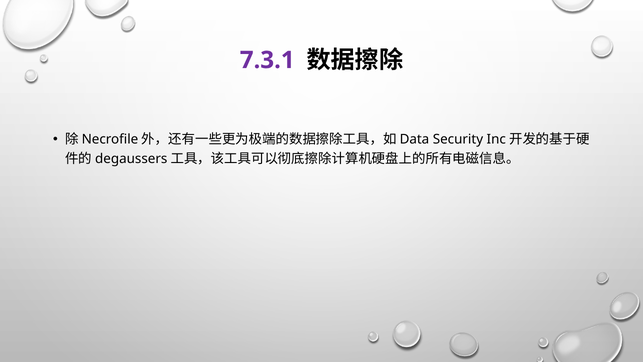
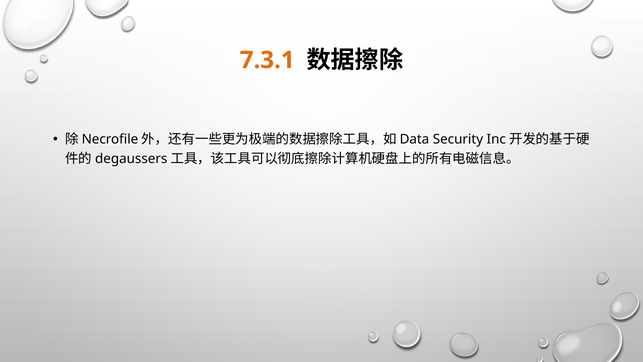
7.3.1 colour: purple -> orange (267, 60)
